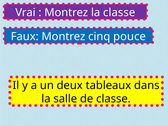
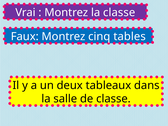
pouce: pouce -> tables (130, 36)
